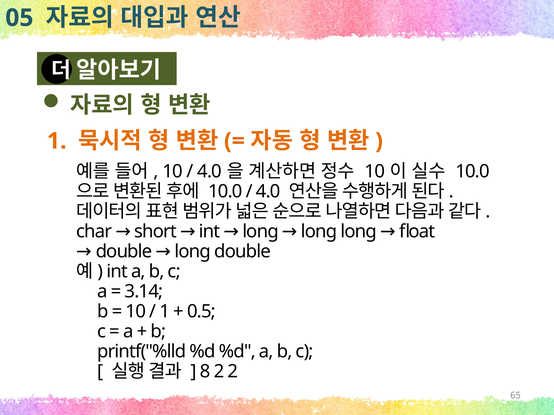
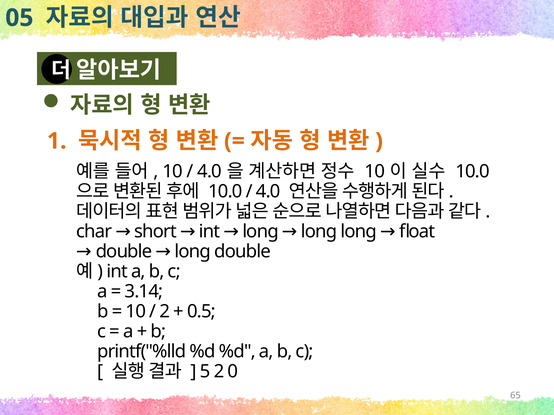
1: 1 -> 2 (165, 312)
8: 8 -> 5 (205, 372)
2 2: 2 -> 0 (233, 372)
